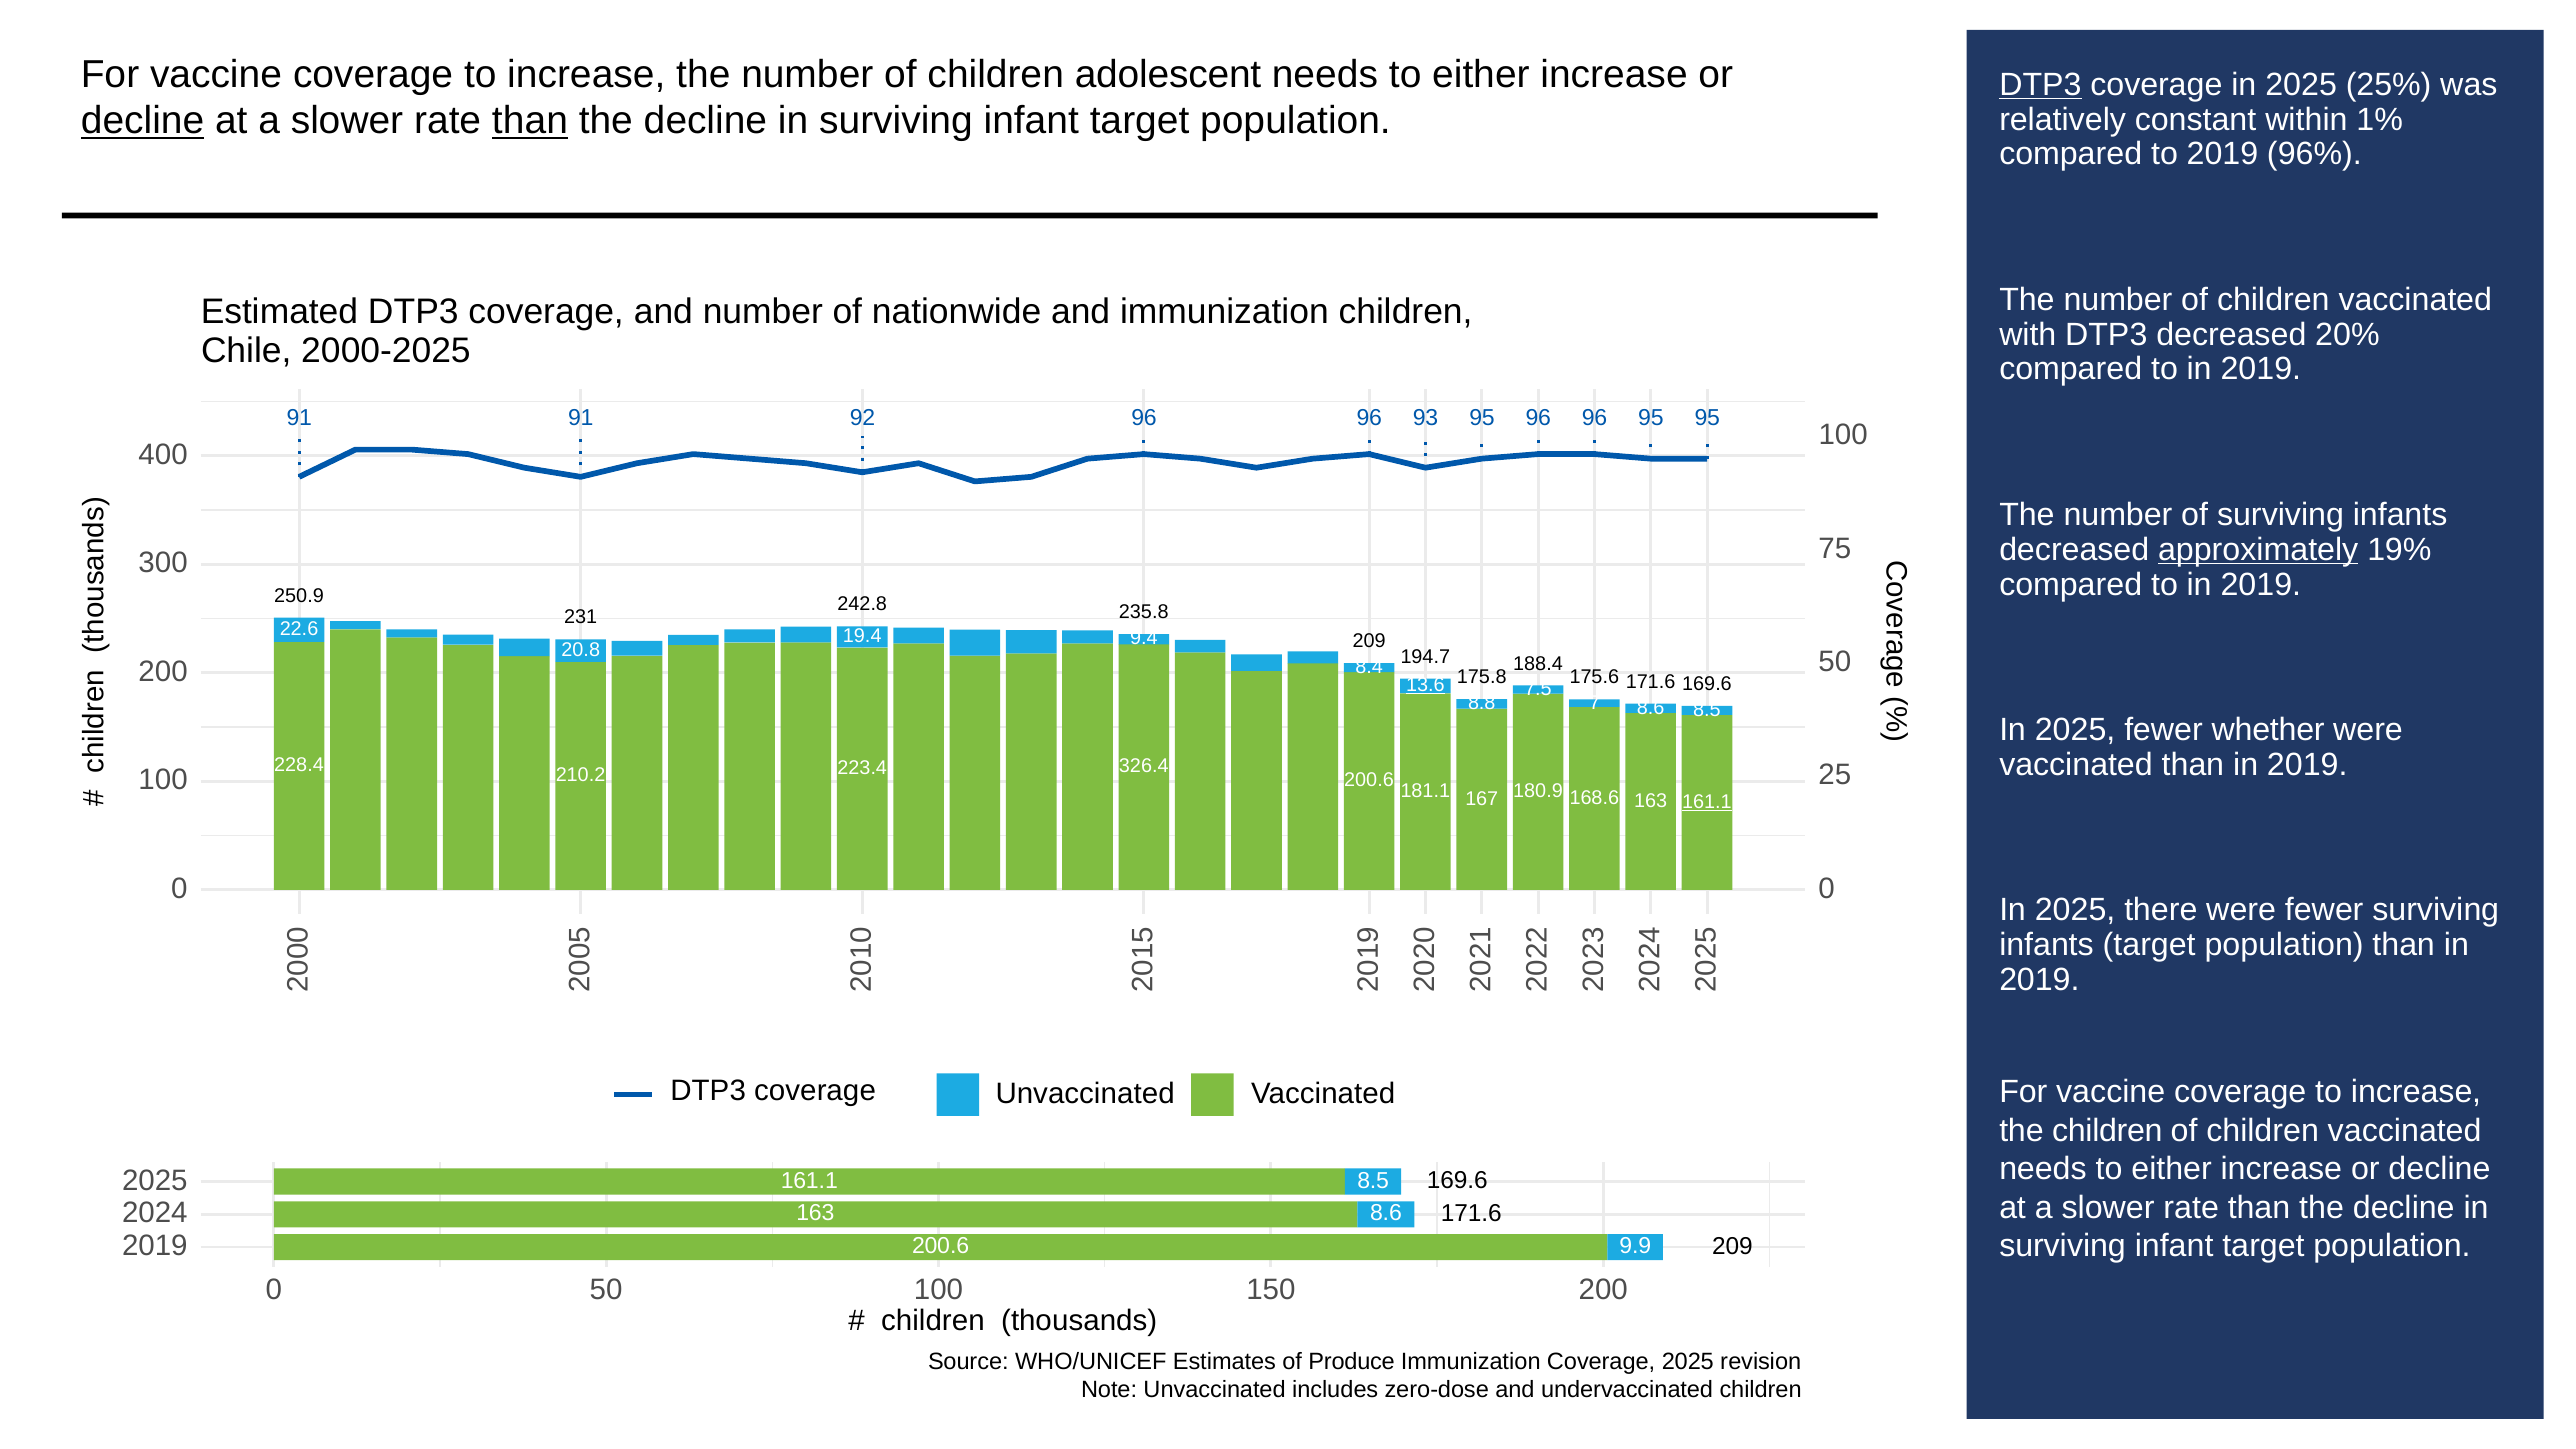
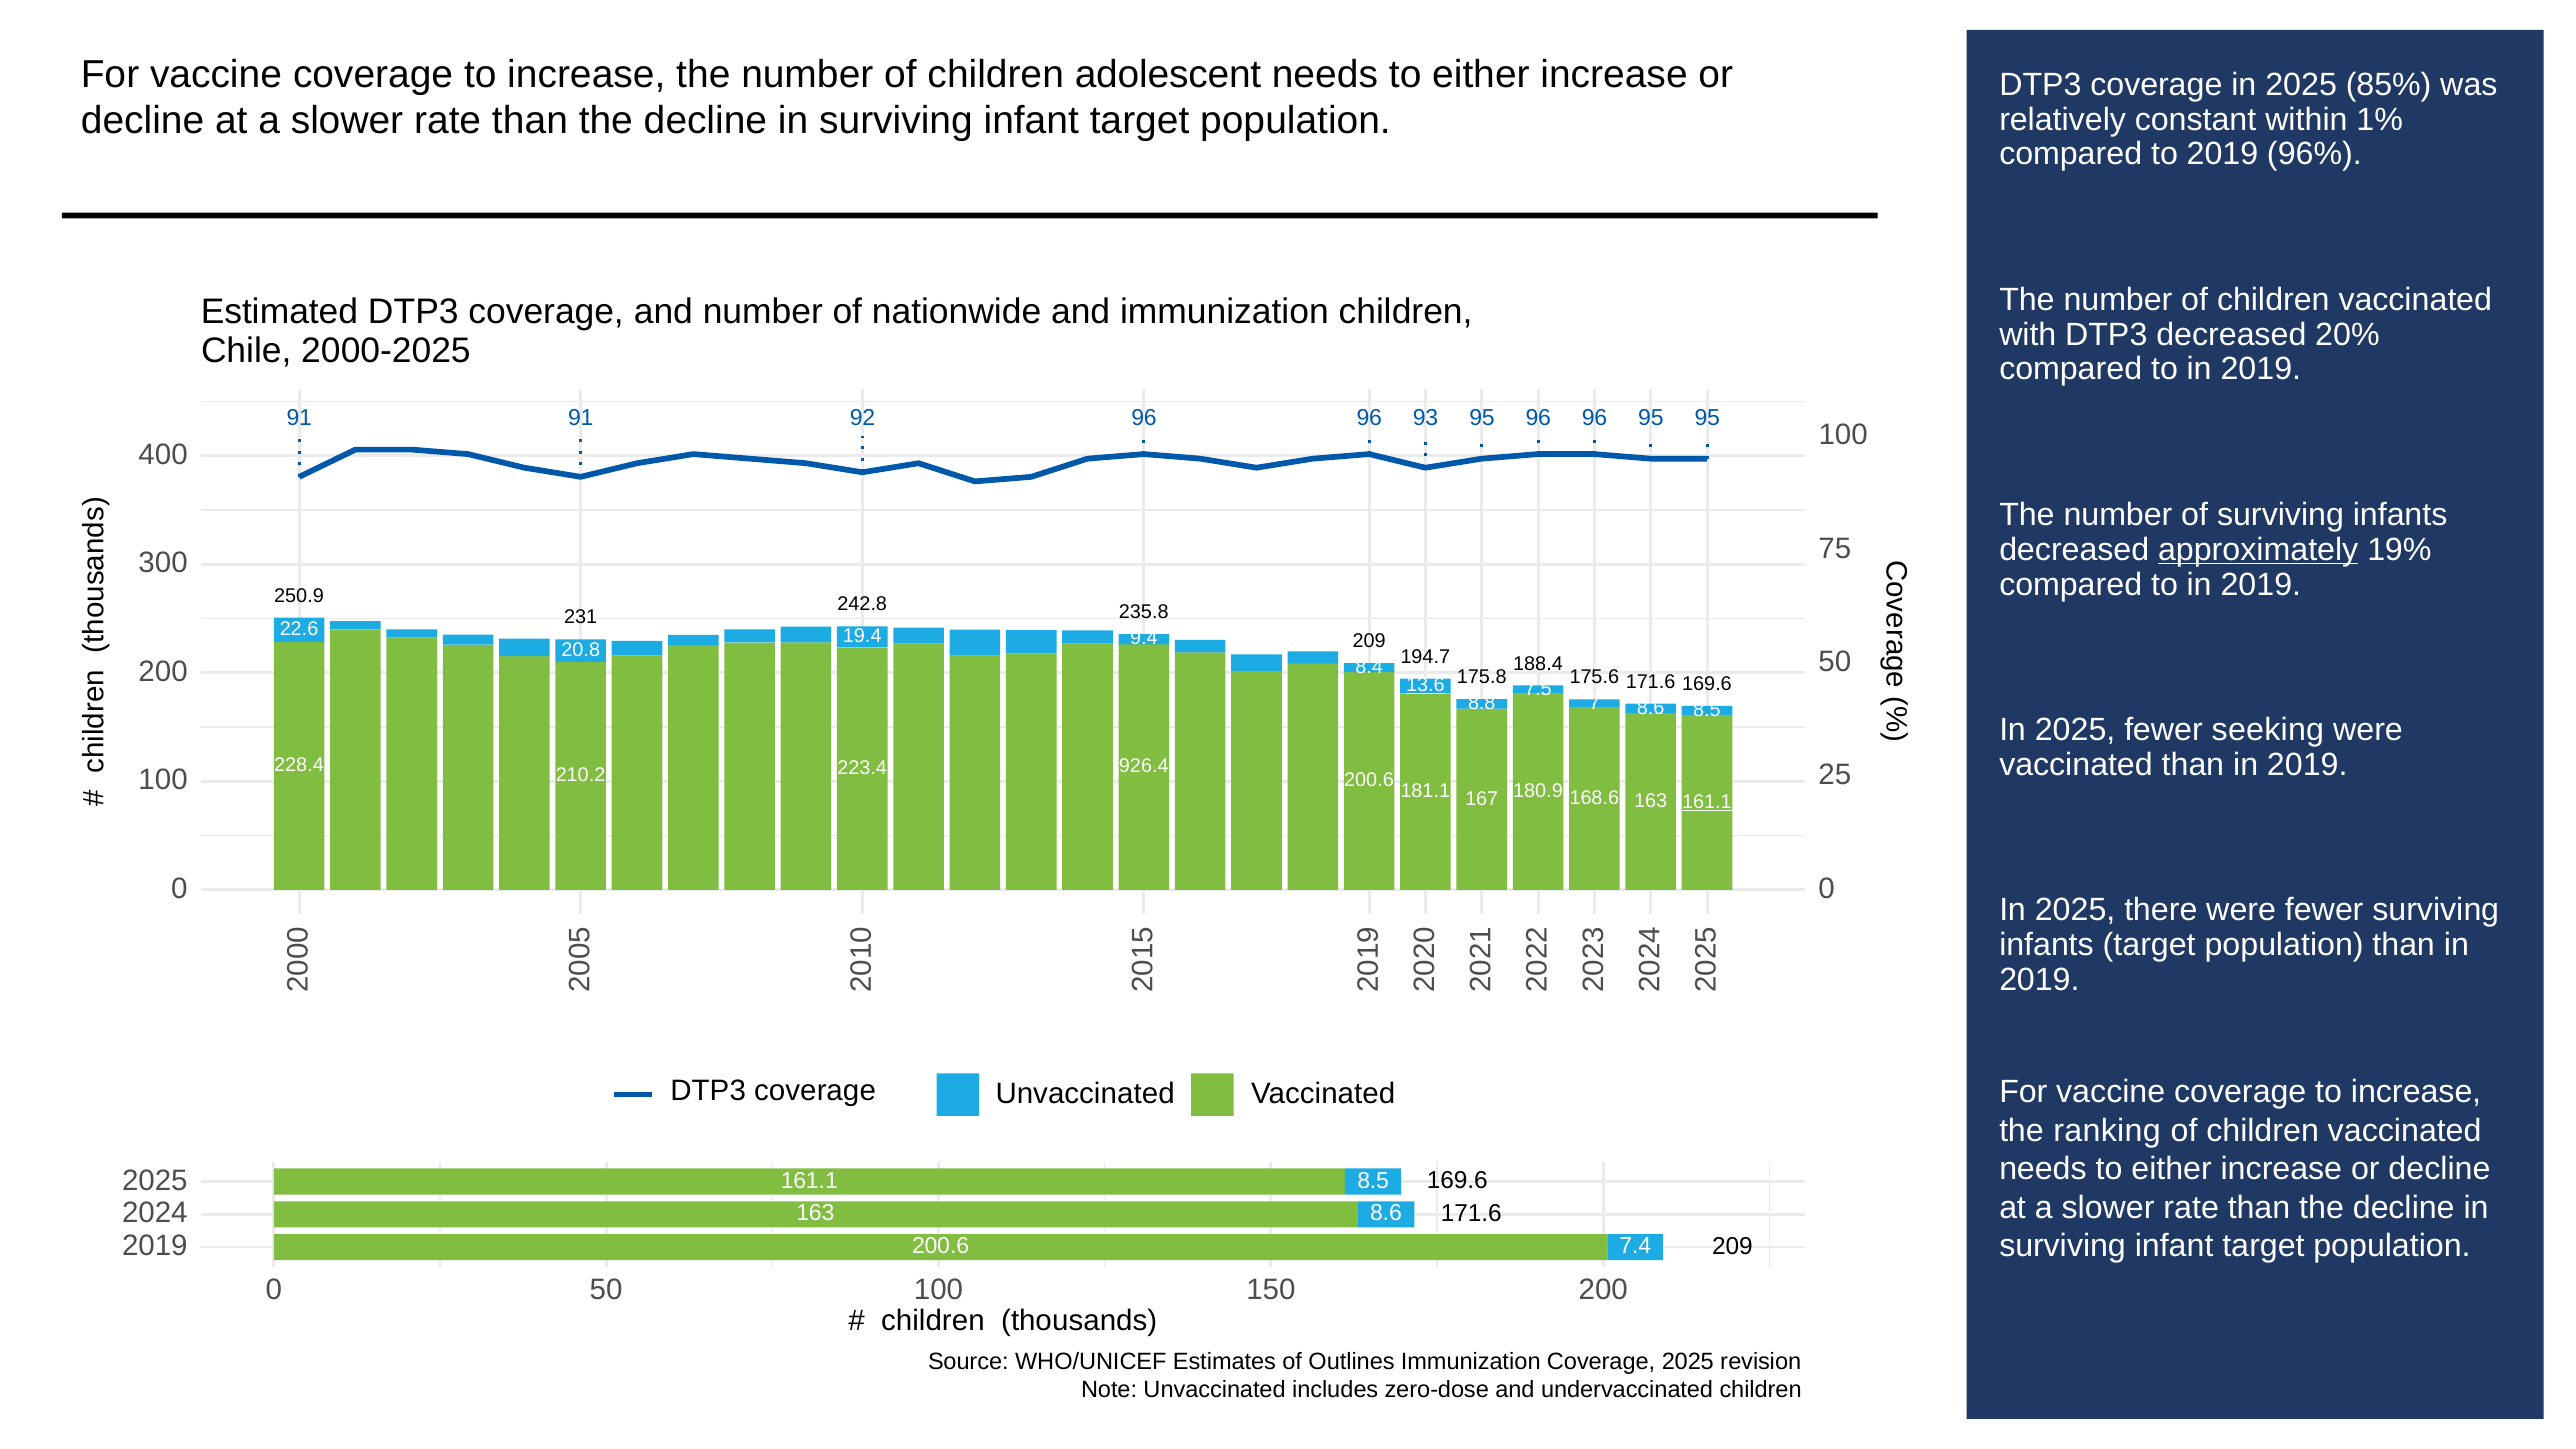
DTP3 underline: present -> none (2040, 85)
25%: 25% -> 85% (2389, 85)
decline underline: present -> none (143, 121)
than underline: present -> none (530, 121)
whether: whether -> seeking (2268, 730)
326.4: 326.4 -> 926.4 (1144, 766)
the children: children -> ranking (2107, 1130)
9.9: 9.9 -> 7.4 (1635, 1246)
Produce: Produce -> Outlines (1352, 1362)
